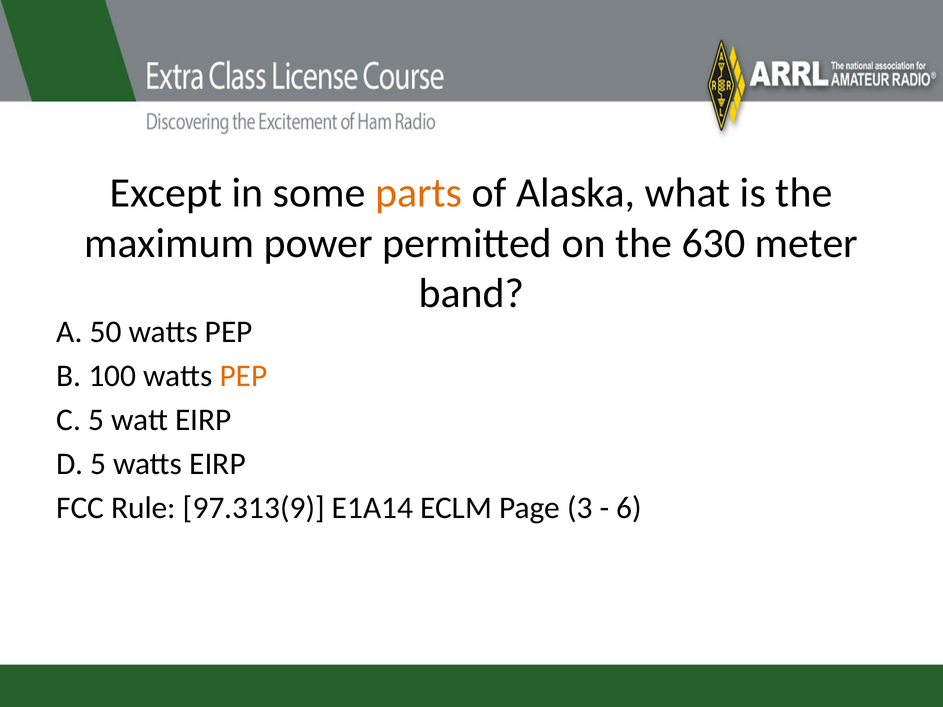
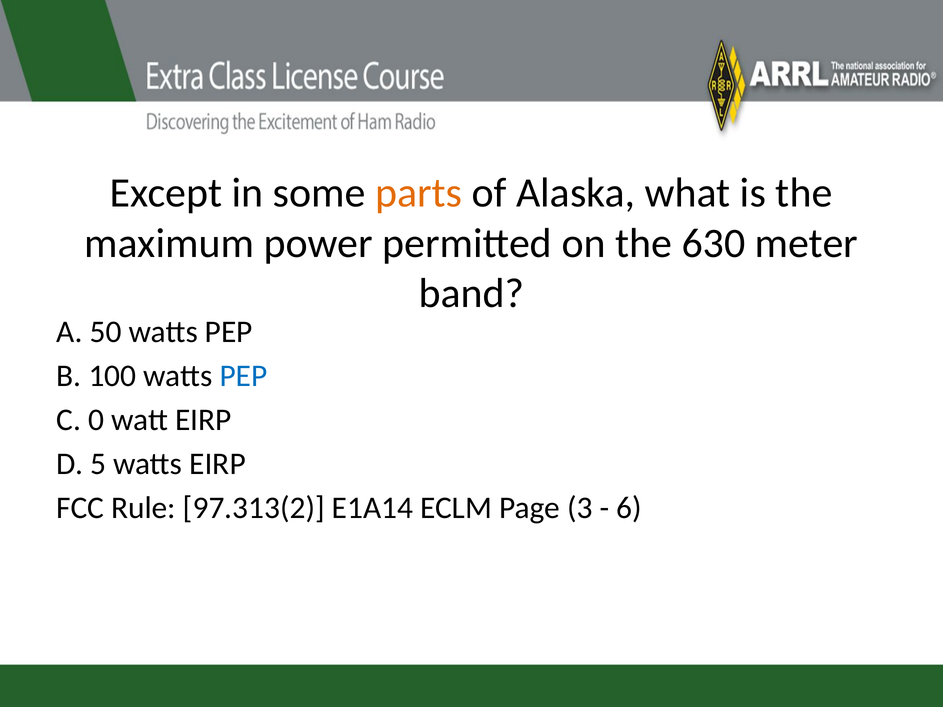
PEP colour: orange -> blue (243, 376)
C 5: 5 -> 0 (96, 420)
97.313(9: 97.313(9 -> 97.313(2 (254, 508)
